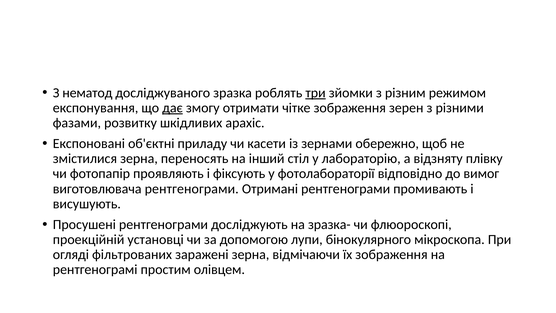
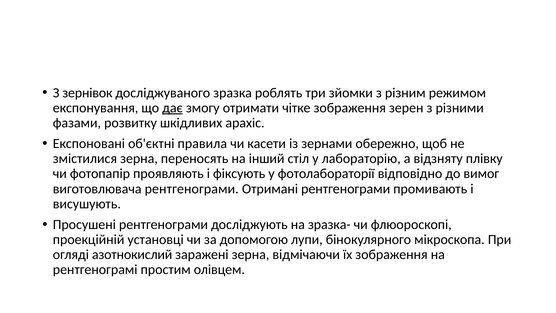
нематод: нематод -> зернівок (87, 93)
три underline: present -> none (316, 93)
приладу: приладу -> правила (202, 144)
фільтрованих: фільтрованих -> азотнокислий (132, 254)
